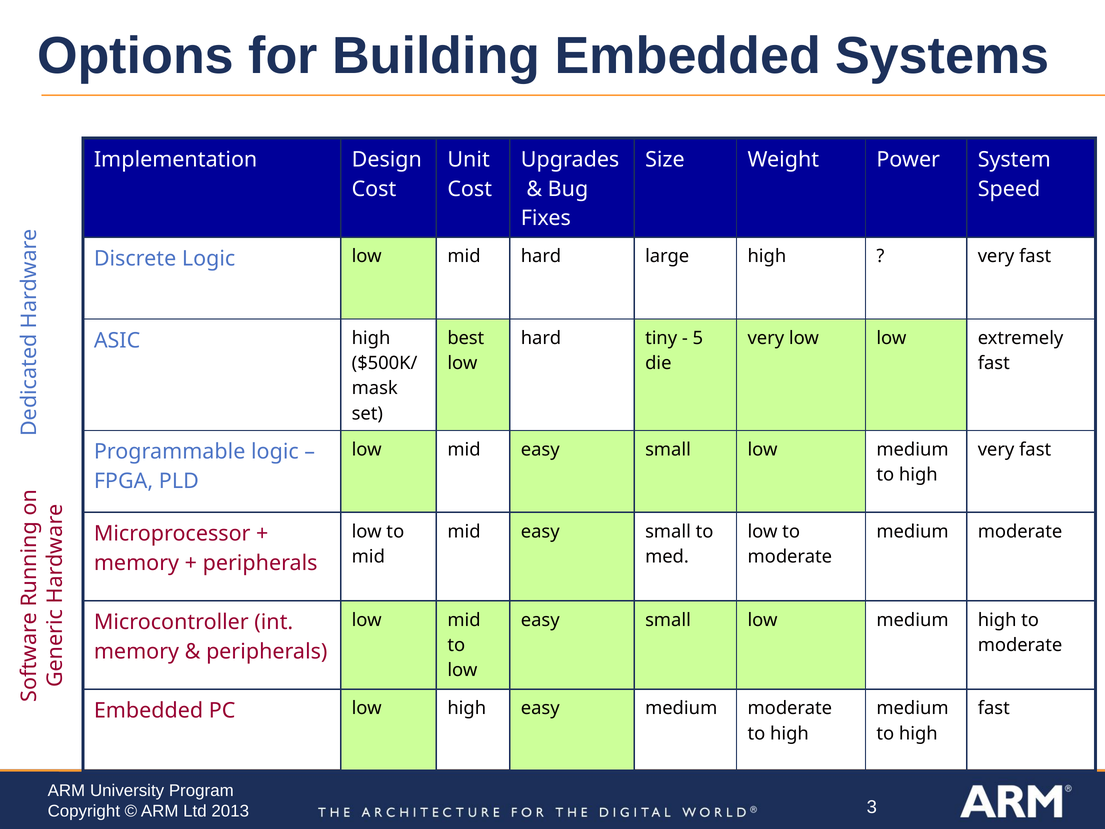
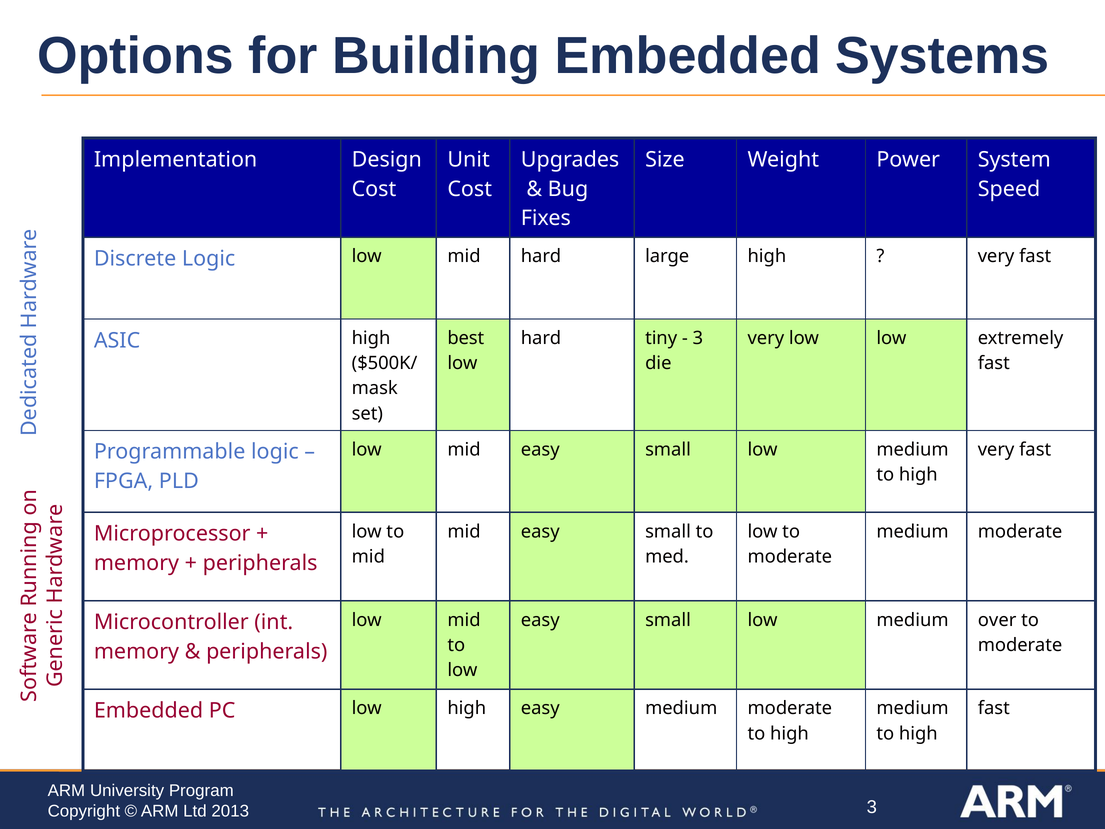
5: 5 -> 3 (698, 338)
medium high: high -> over (997, 620)
